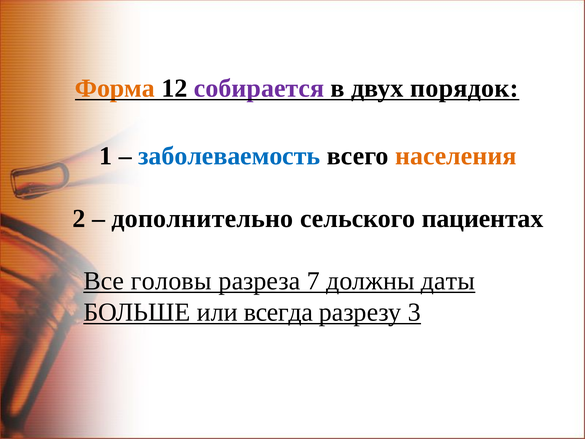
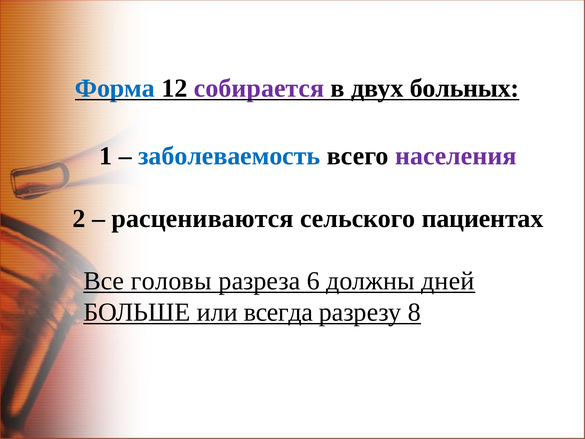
Форма colour: orange -> blue (115, 88)
порядок: порядок -> больных (465, 88)
населения colour: orange -> purple (456, 156)
дополнительно: дополнительно -> расцениваются (202, 218)
7: 7 -> 6 (313, 281)
даты: даты -> дней (448, 281)
3: 3 -> 8 (414, 312)
